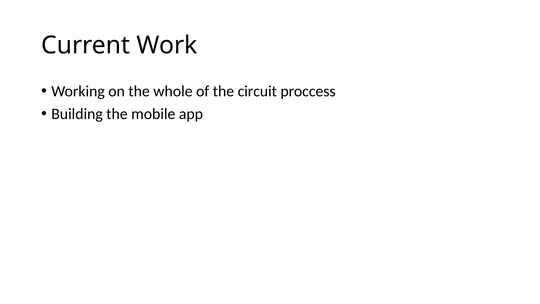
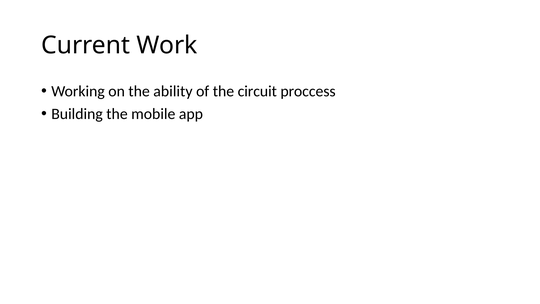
whole: whole -> ability (173, 91)
